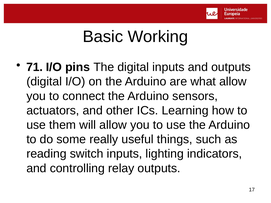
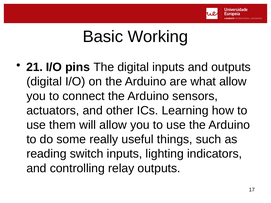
71: 71 -> 21 (35, 67)
